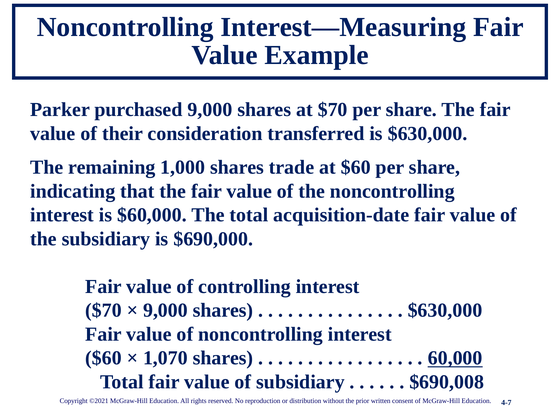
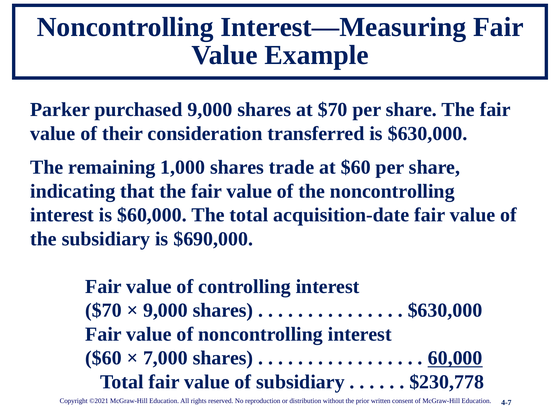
1,070: 1,070 -> 7,000 (165, 358)
$690,008: $690,008 -> $230,778 (447, 382)
